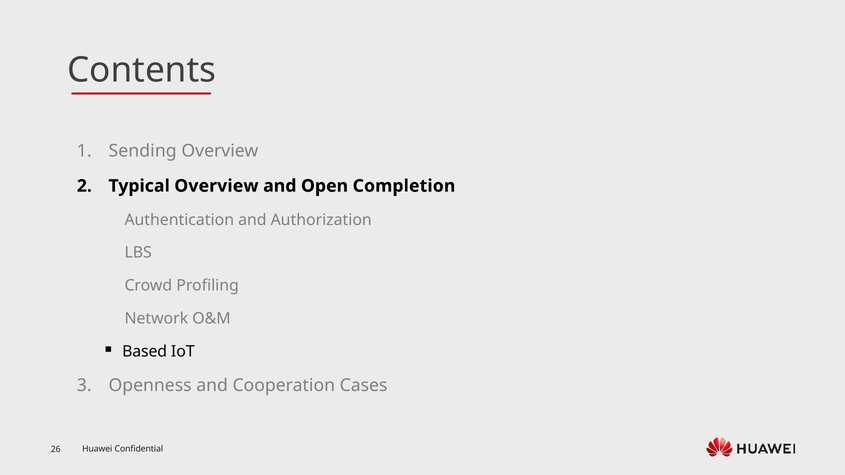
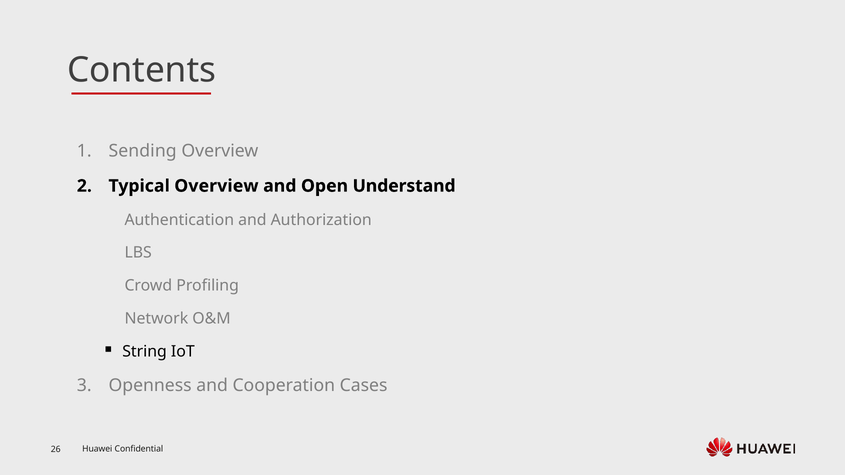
Completion: Completion -> Understand (404, 186)
Based: Based -> String (145, 352)
